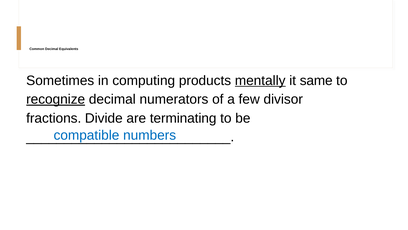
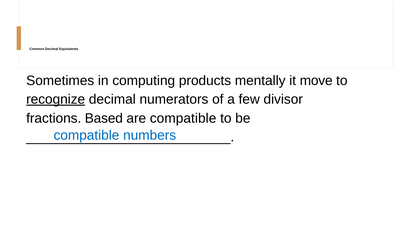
mentally underline: present -> none (260, 80)
same: same -> move (316, 80)
Divide: Divide -> Based (104, 118)
are terminating: terminating -> compatible (183, 118)
